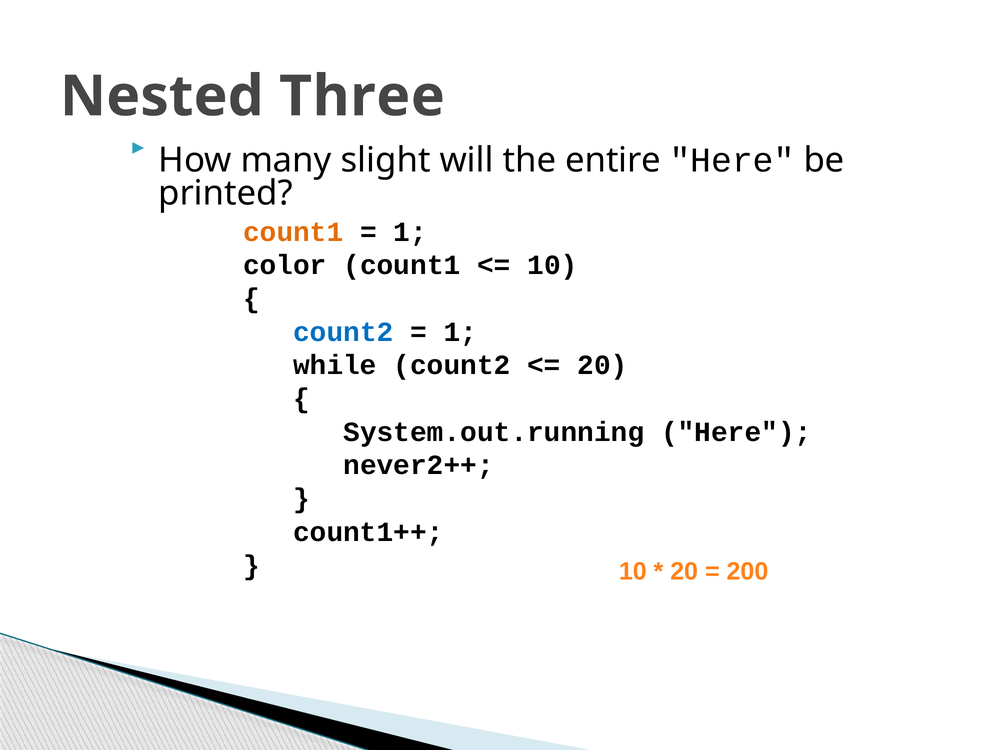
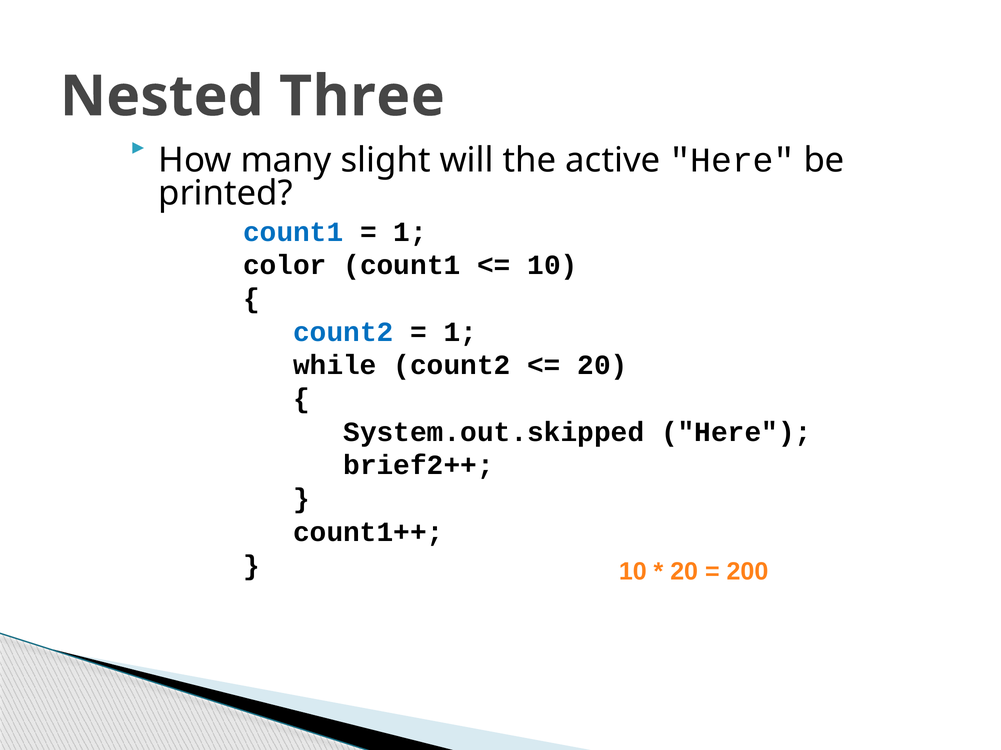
entire: entire -> active (613, 160)
count1 colour: orange -> blue (293, 232)
System.out.running: System.out.running -> System.out.skipped (494, 432)
never2++: never2++ -> brief2++ (419, 466)
